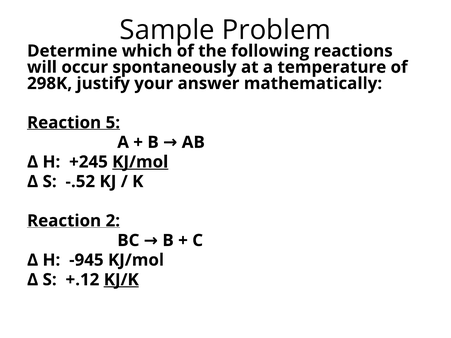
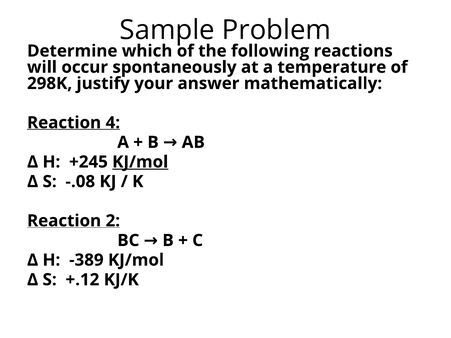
5: 5 -> 4 (113, 123)
-.52: -.52 -> -.08 (80, 182)
-945: -945 -> -389 (86, 260)
KJ/K underline: present -> none (121, 280)
